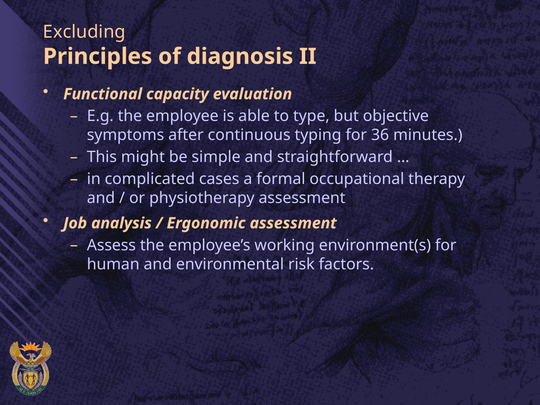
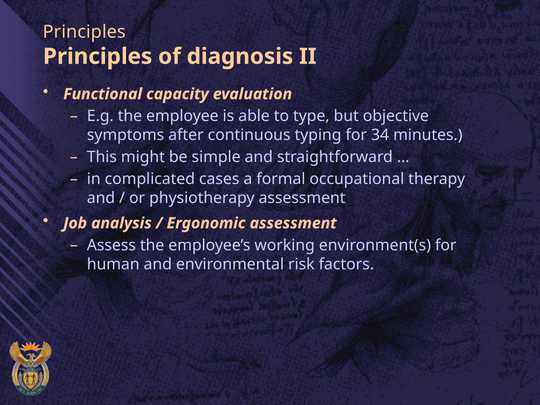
Excluding: Excluding -> Principles (84, 32)
36: 36 -> 34 (380, 135)
